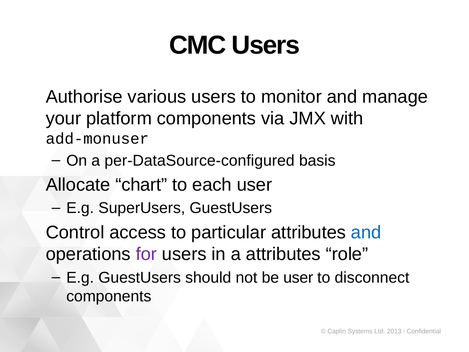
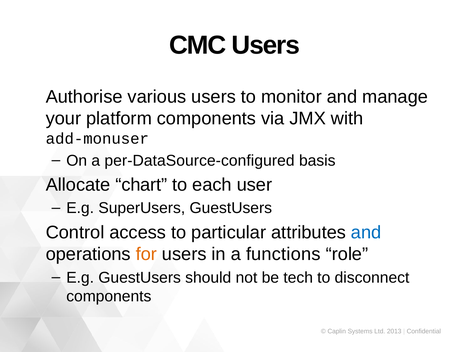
for colour: purple -> orange (146, 254)
a attributes: attributes -> functions (283, 254)
be user: user -> tech (298, 277)
